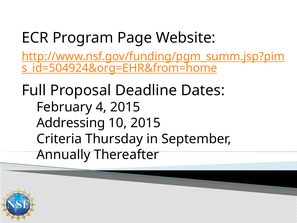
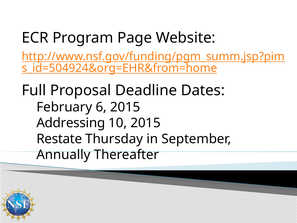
4: 4 -> 6 (101, 107)
Criteria: Criteria -> Restate (59, 139)
